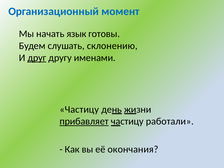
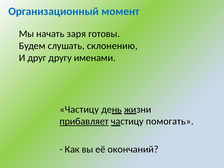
язык: язык -> заря (76, 34)
друг underline: present -> none (37, 58)
работали: работали -> помогать (170, 121)
окончания: окончания -> окончаний (133, 149)
